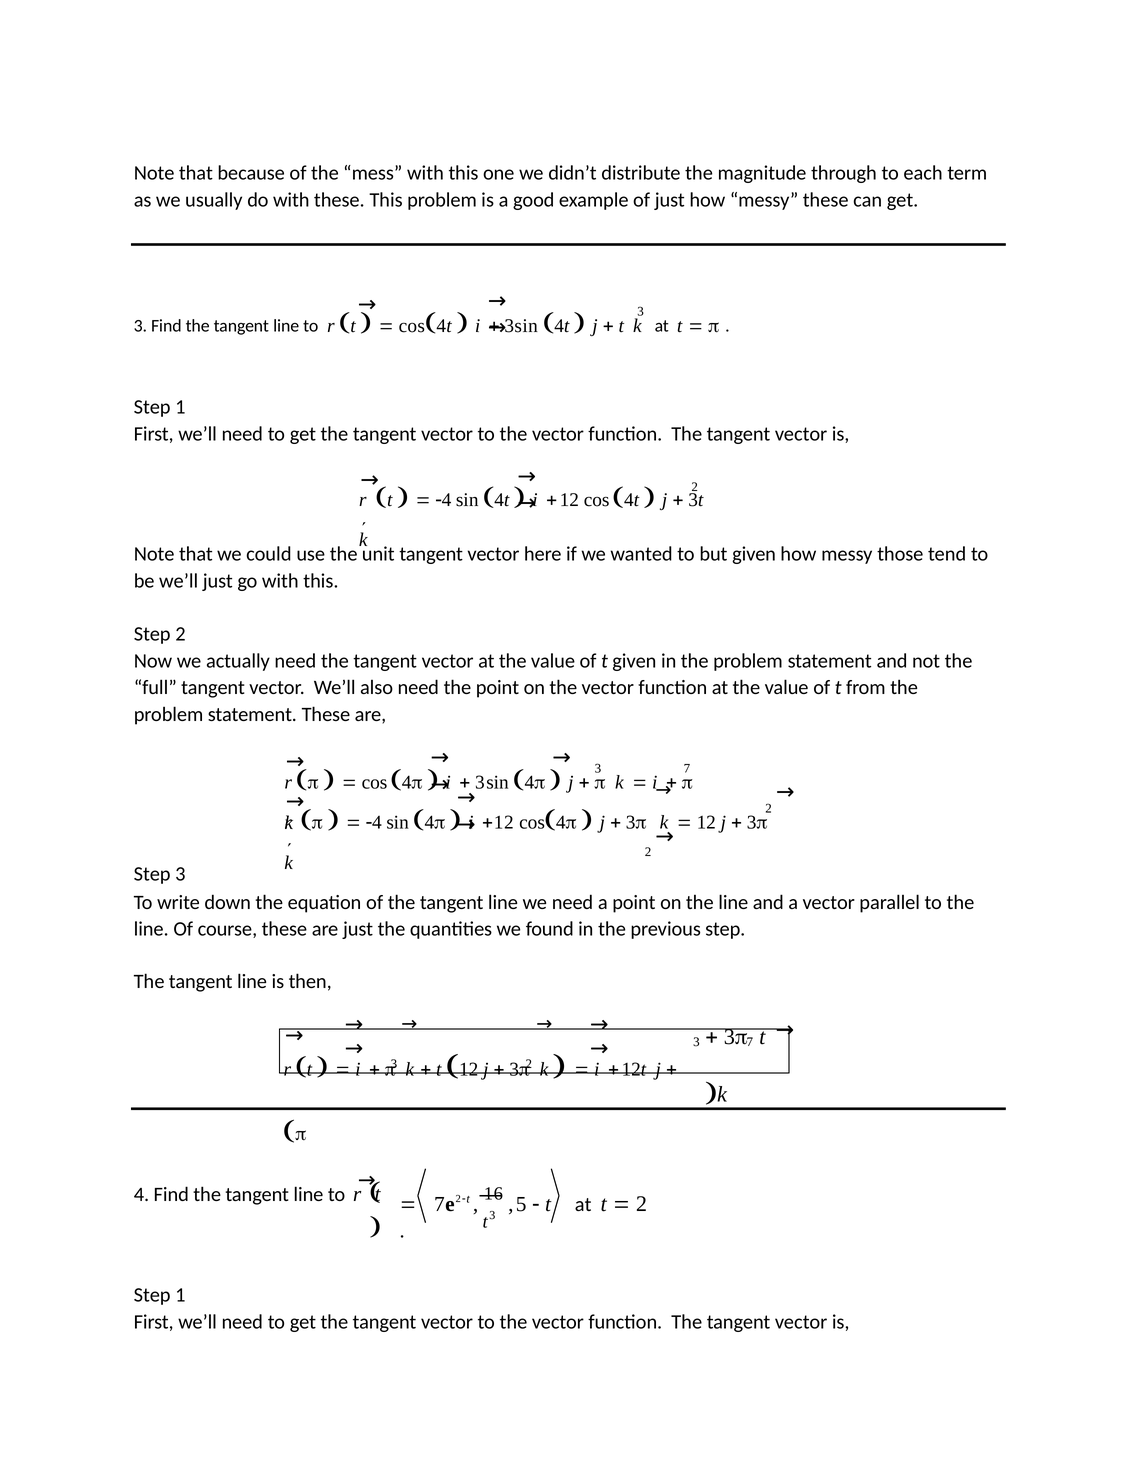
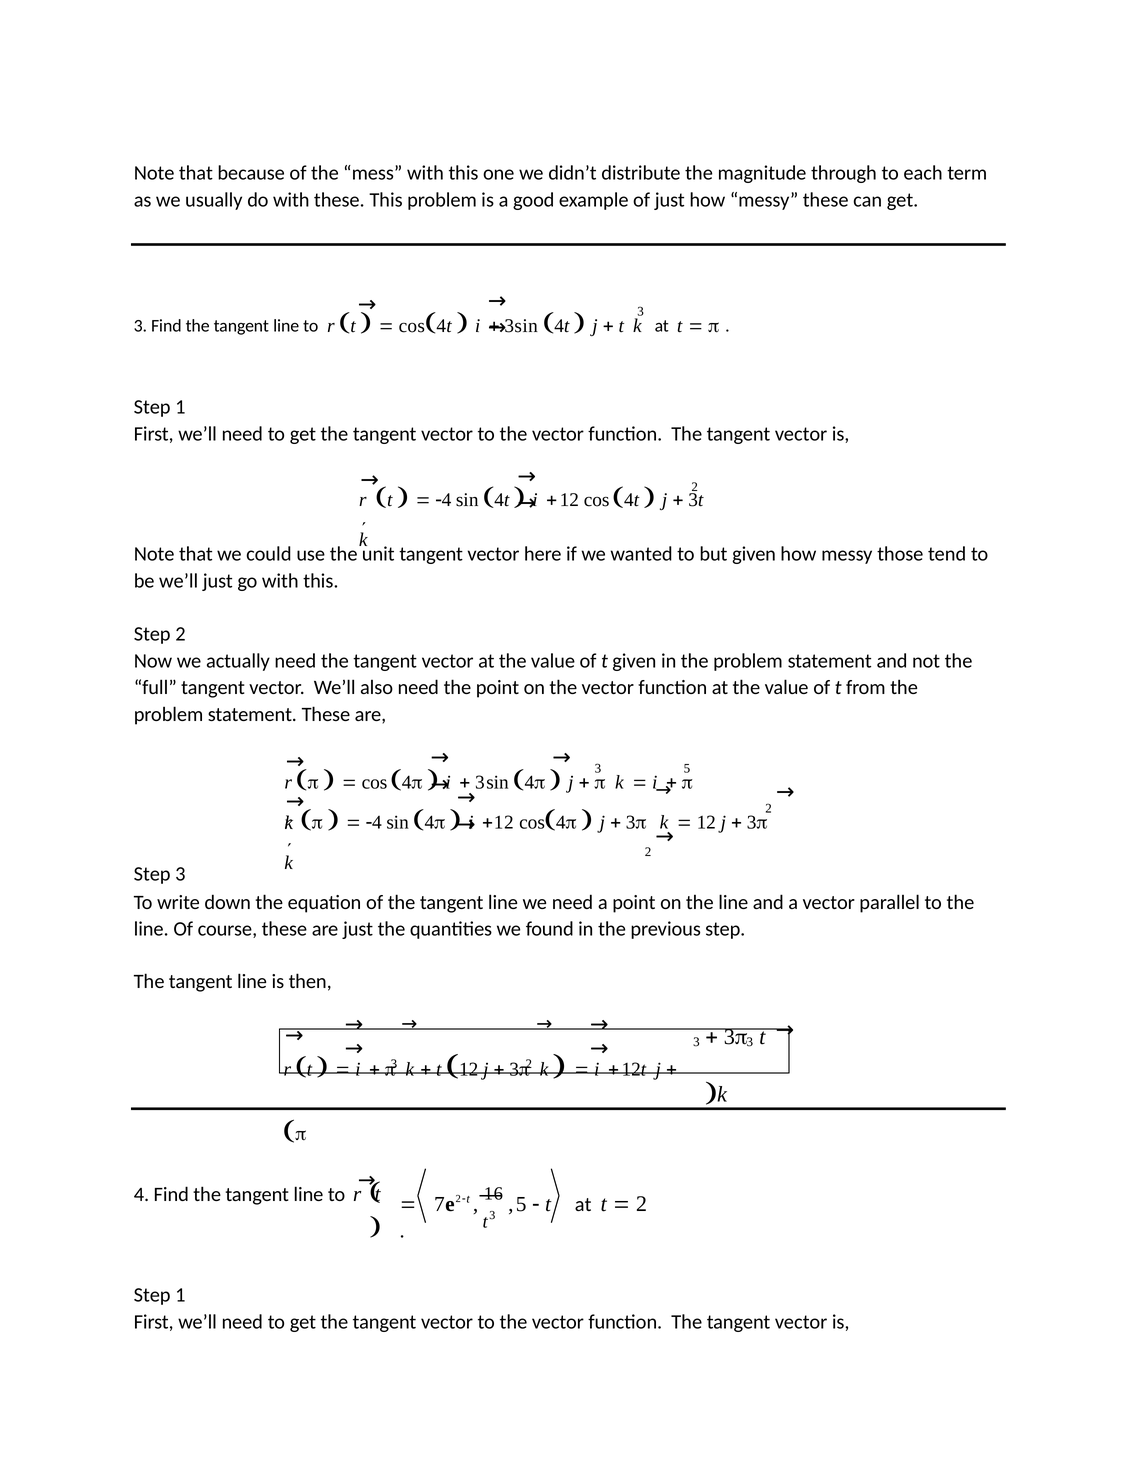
7: 7 -> 5 (687, 768)
7: 7 -> 3 (750, 1042)
